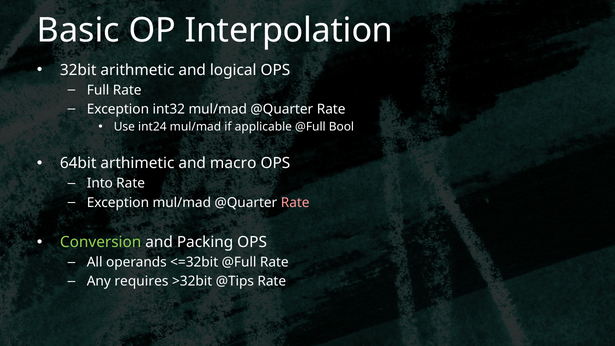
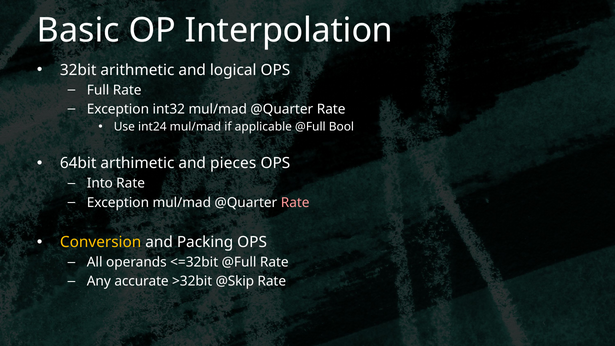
macro: macro -> pieces (233, 163)
Conversion colour: light green -> yellow (101, 242)
requires: requires -> accurate (142, 281)
@Tips: @Tips -> @Skip (235, 281)
